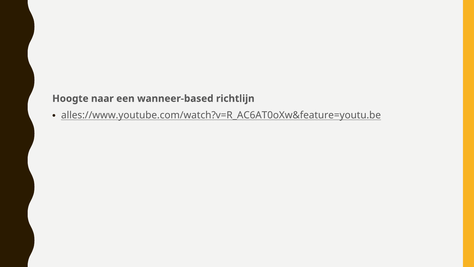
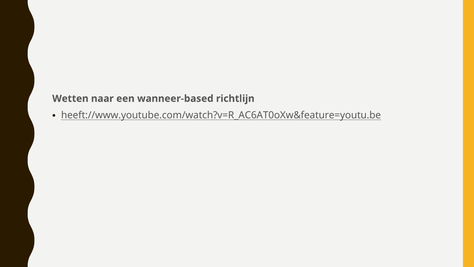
Hoogte: Hoogte -> Wetten (70, 98)
alles://www.youtube.com/watch?v=R_AC6AT0oXw&feature=youtu.be: alles://www.youtube.com/watch?v=R_AC6AT0oXw&feature=youtu.be -> heeft://www.youtube.com/watch?v=R_AC6AT0oXw&feature=youtu.be (221, 115)
